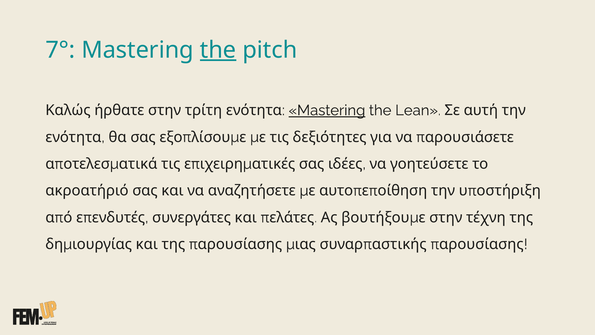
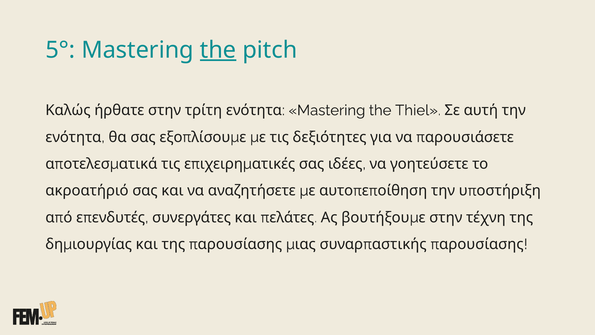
7°: 7° -> 5° (60, 50)
Mastering underline: present -> none (327, 110)
Lean: Lean -> Thiel (418, 110)
